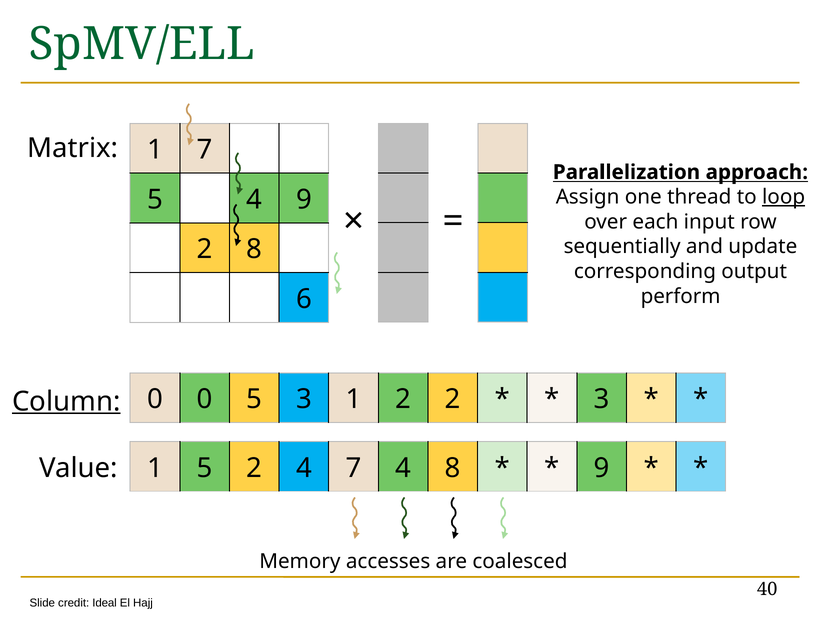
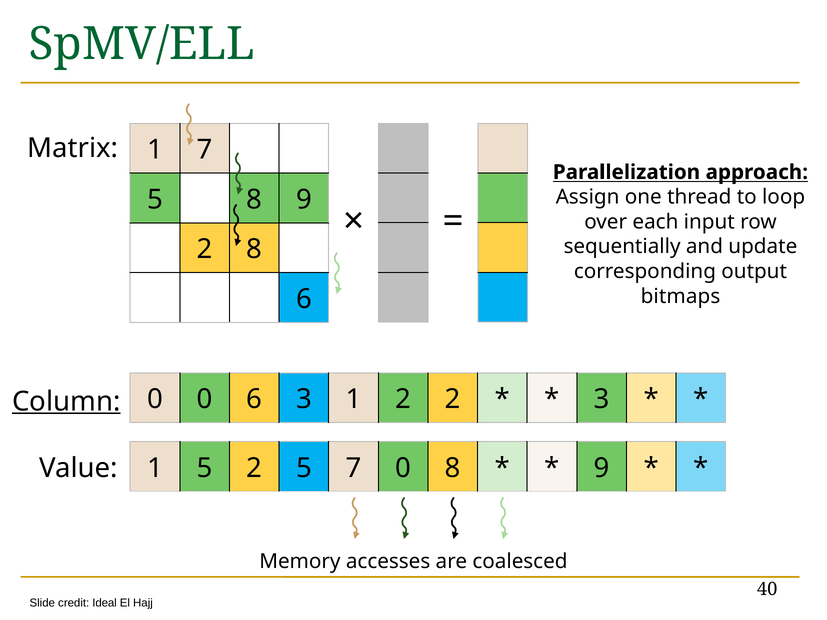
loop underline: present -> none (784, 197)
5 4: 4 -> 8 (254, 200)
perform: perform -> bitmaps (681, 296)
0 5: 5 -> 6 (254, 399)
2 4: 4 -> 5 (304, 468)
7 4: 4 -> 0 (403, 468)
